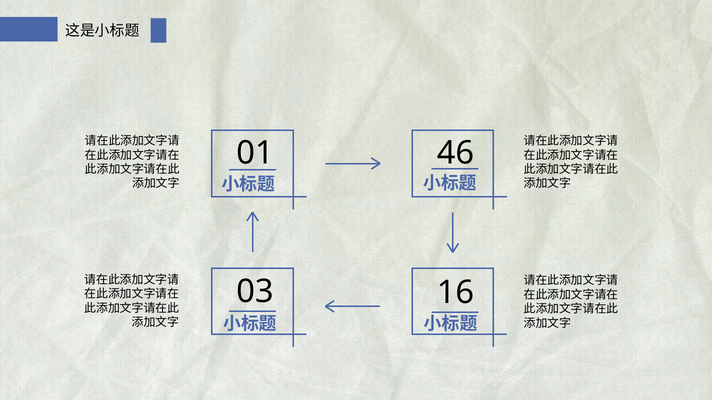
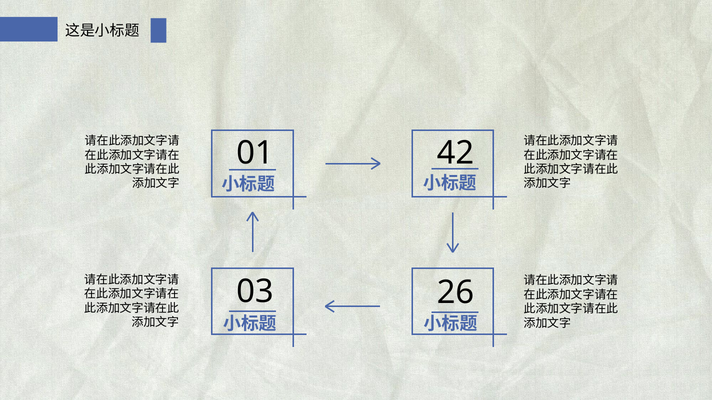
46: 46 -> 42 (455, 153)
16: 16 -> 26 (455, 293)
